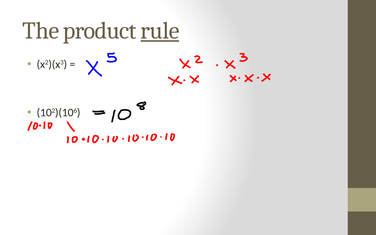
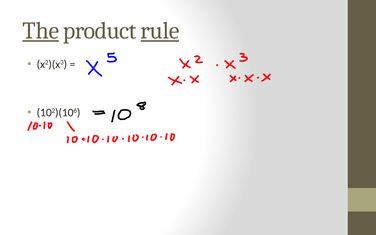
The underline: none -> present (41, 31)
